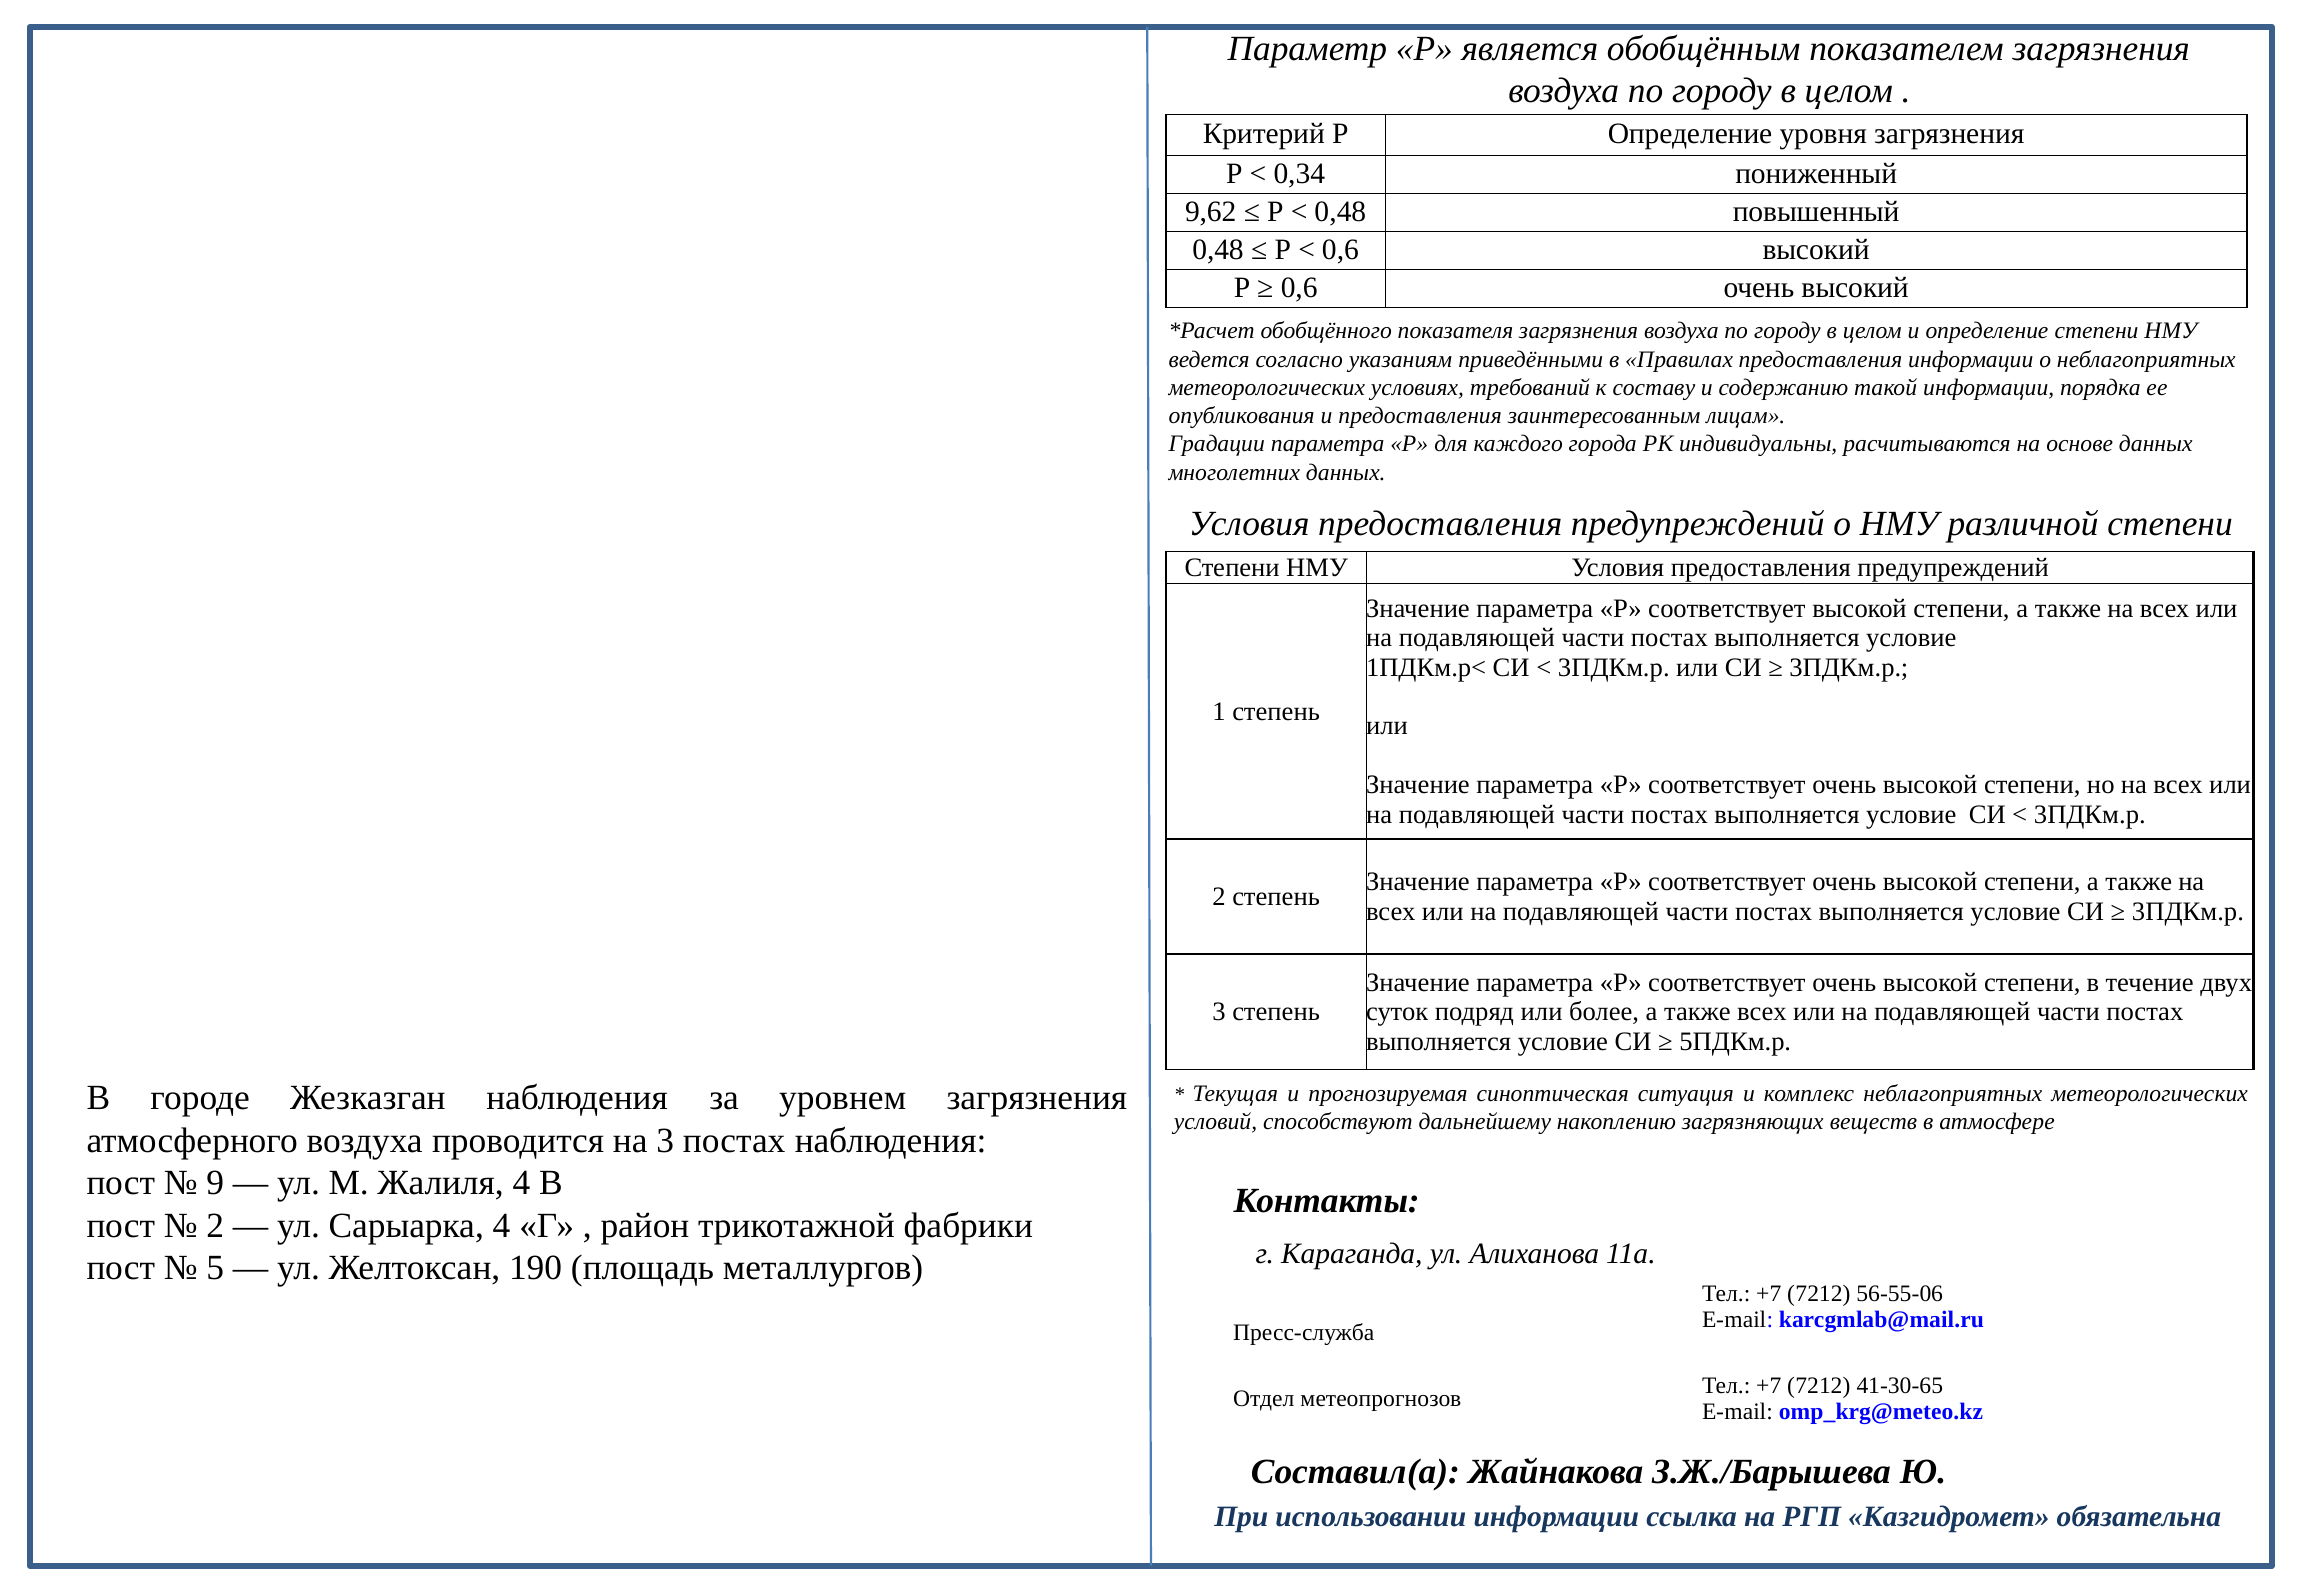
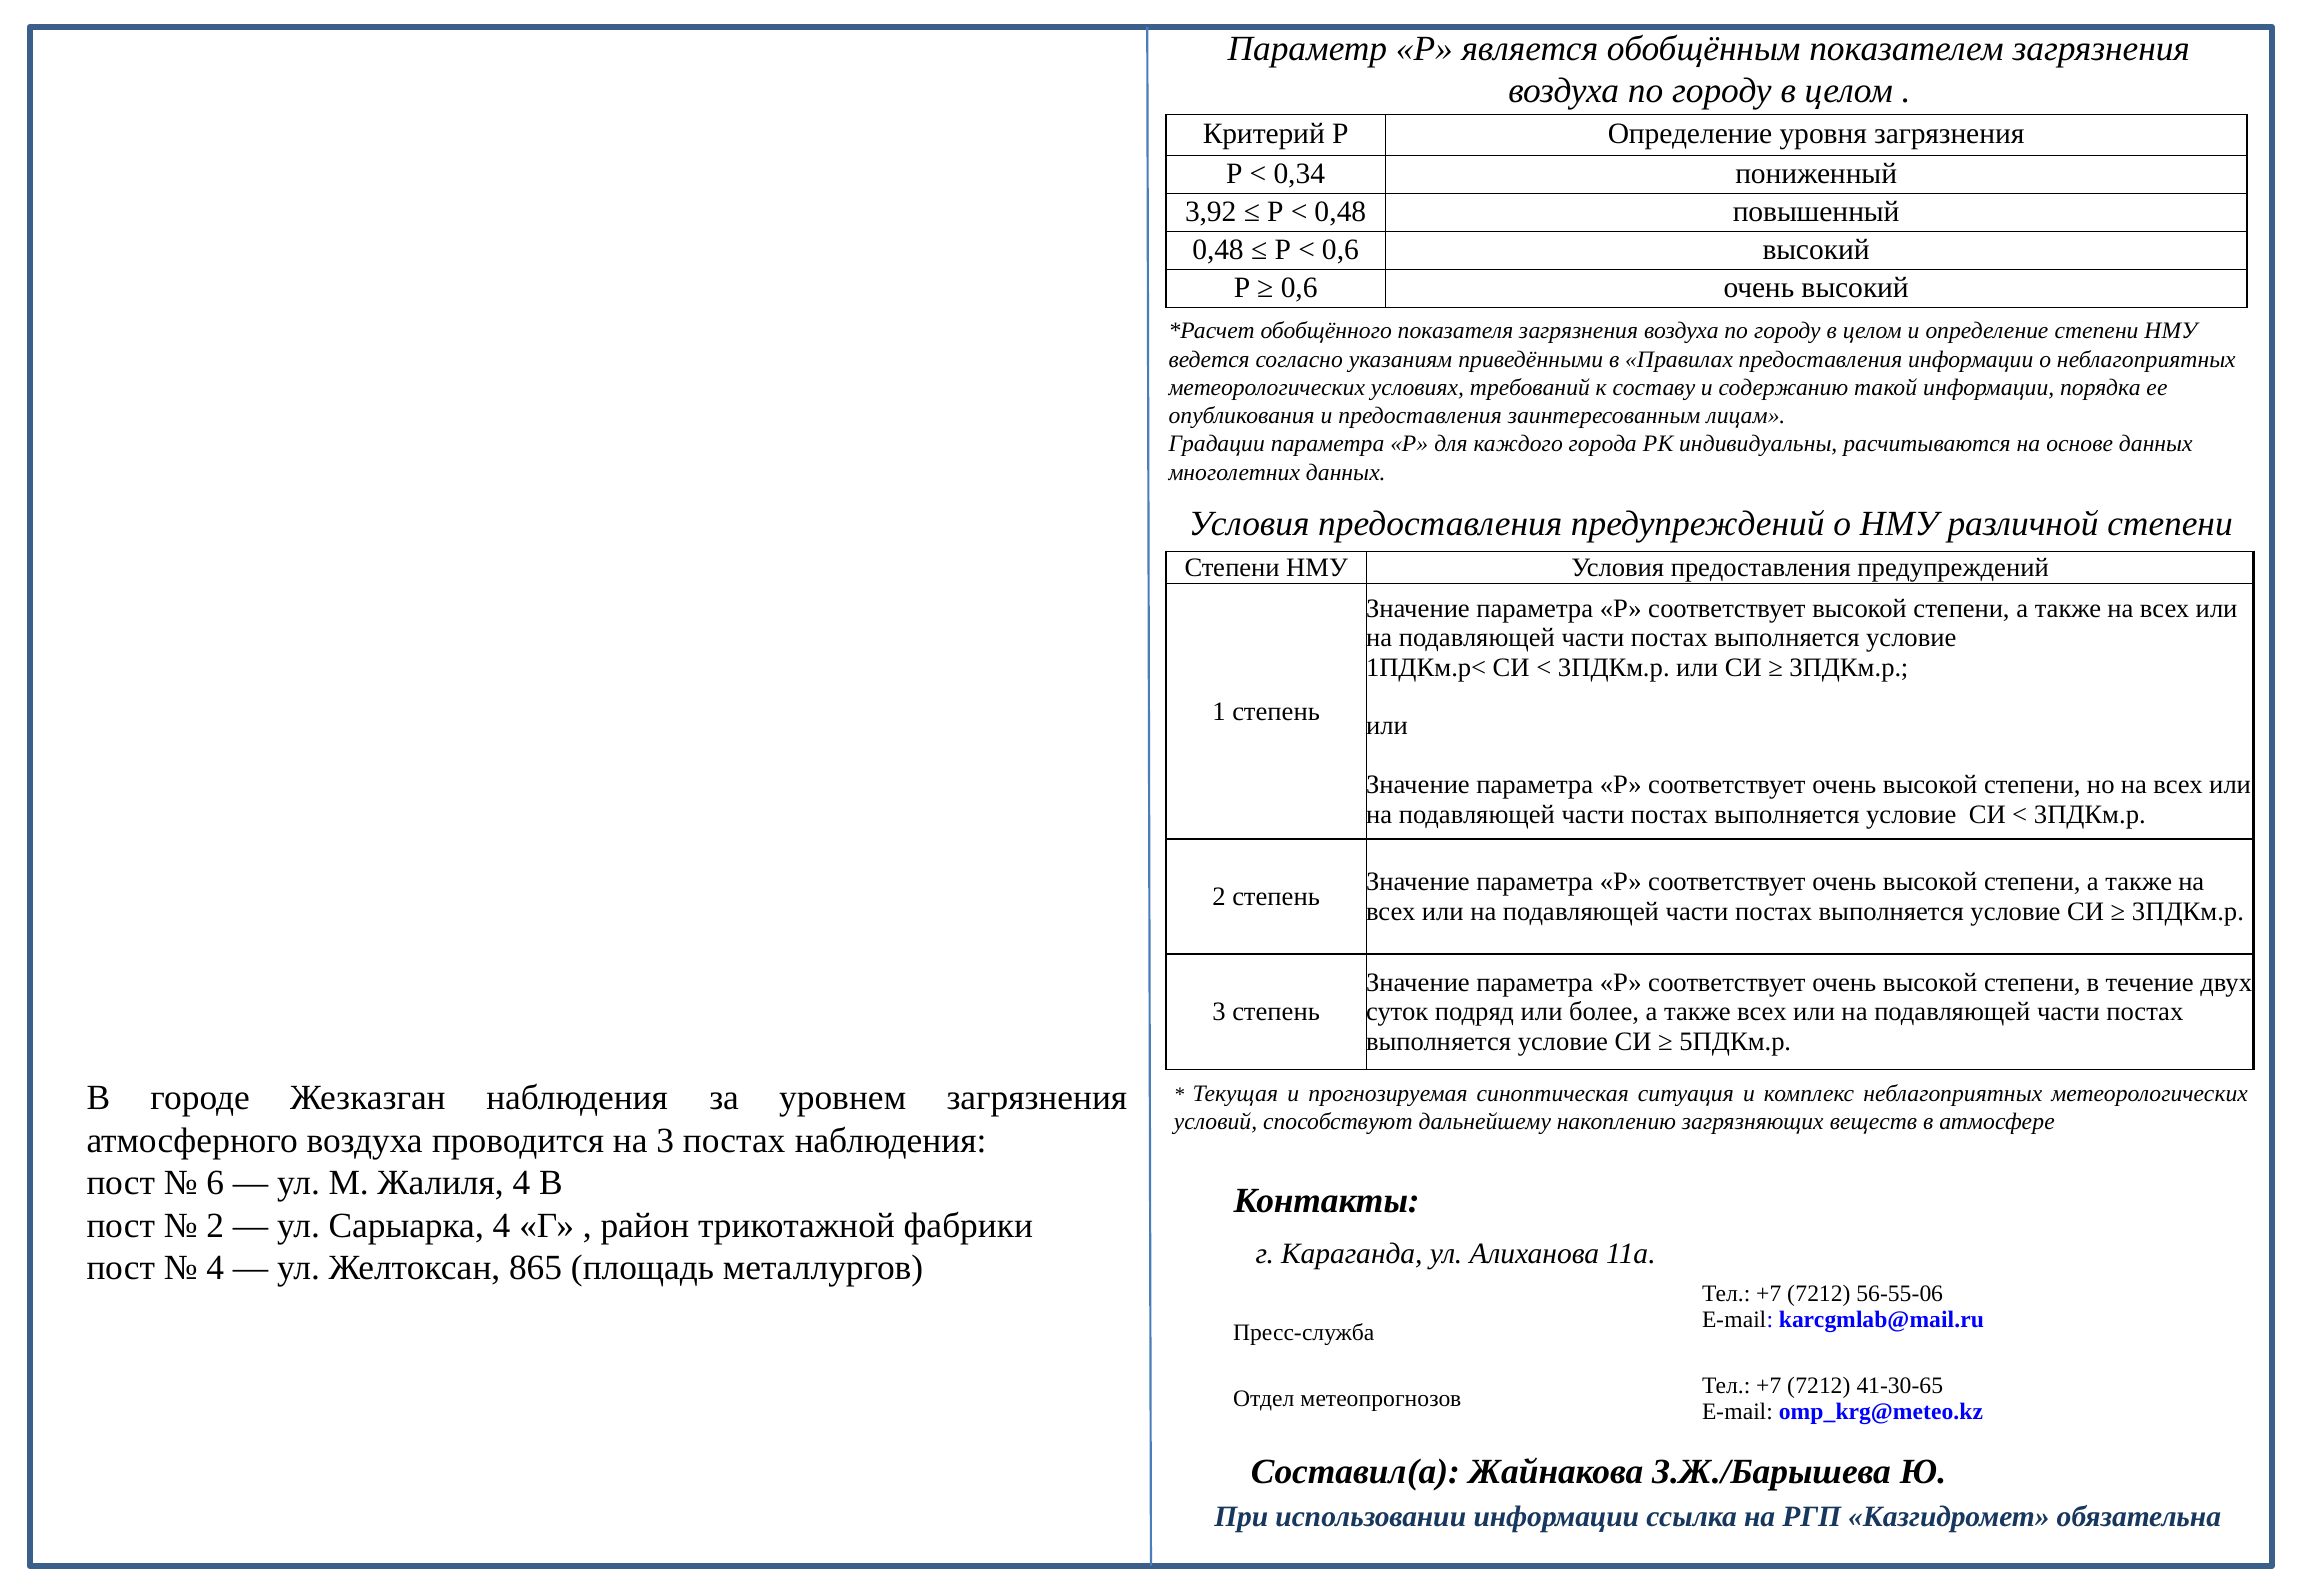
9,62: 9,62 -> 3,92 (1211, 212)
9: 9 -> 6 (215, 1184)
5: 5 -> 4 (215, 1269)
190: 190 -> 865 (536, 1269)
